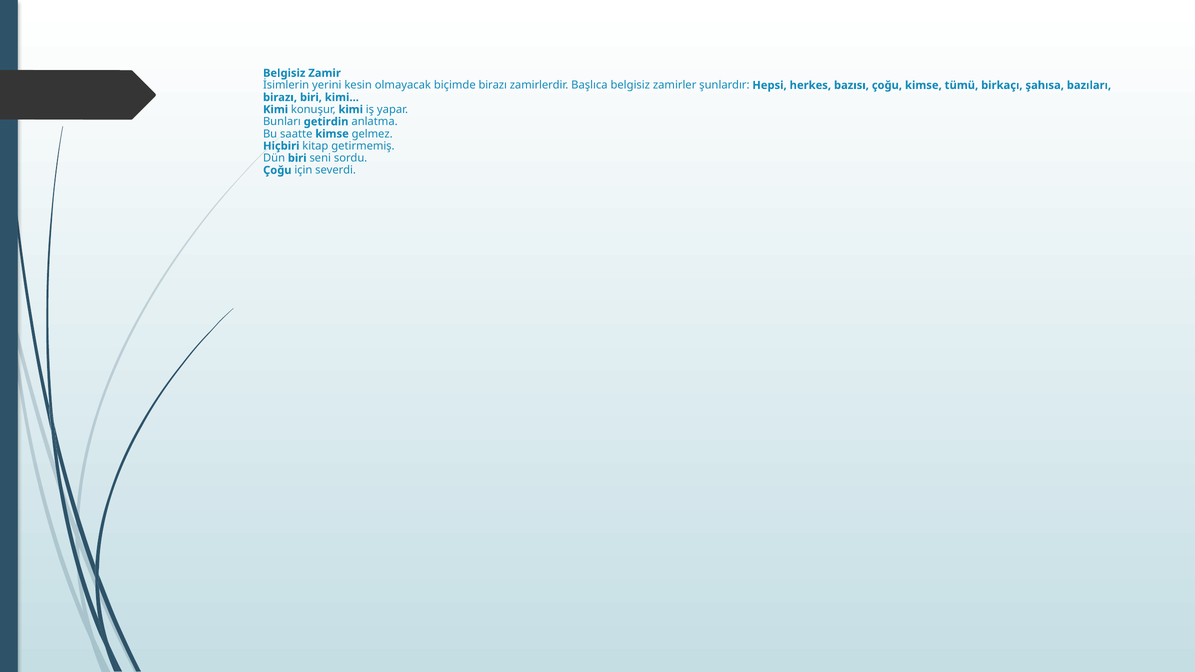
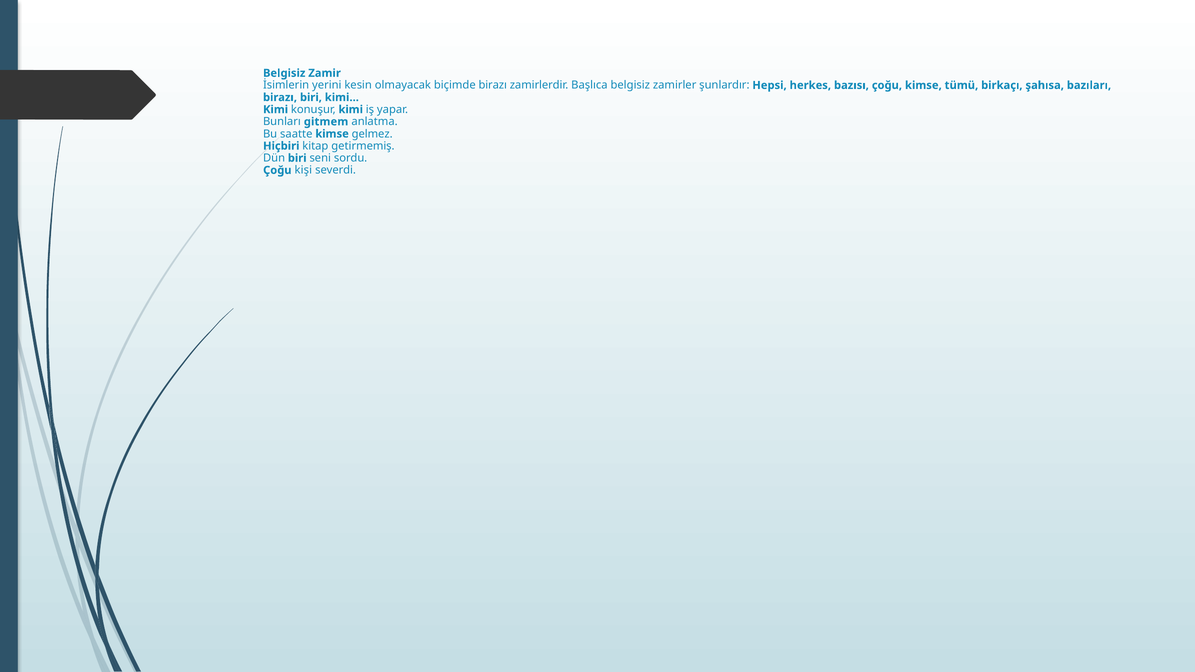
getirdin: getirdin -> gitmem (326, 122)
için: için -> kişi (303, 170)
